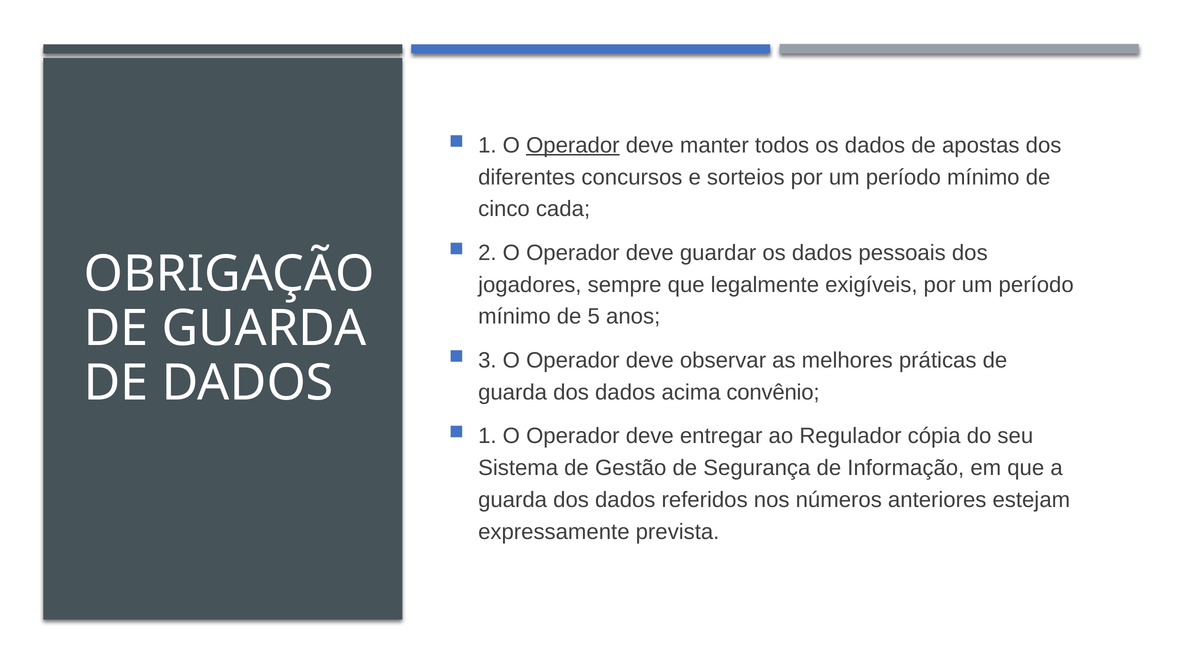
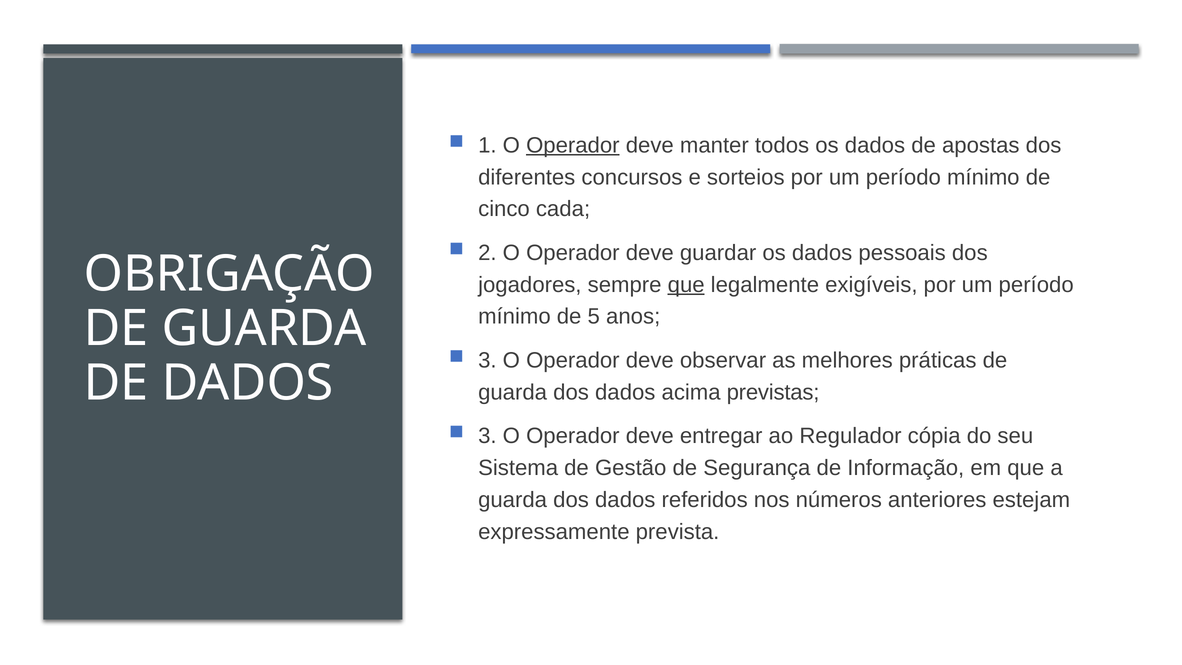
que underline: none -> present (686, 285)
convênio: convênio -> previstas (773, 392)
1: 1 -> 3 (487, 436)
